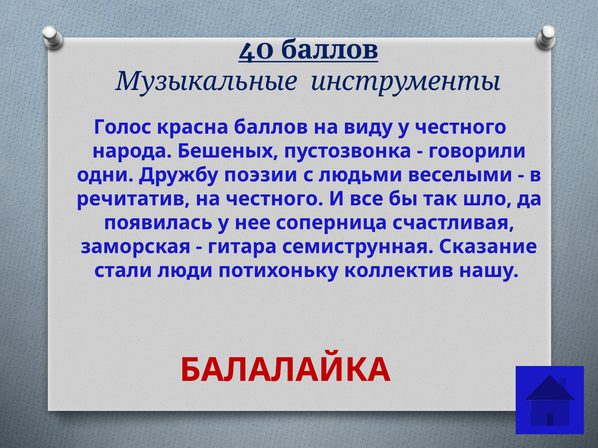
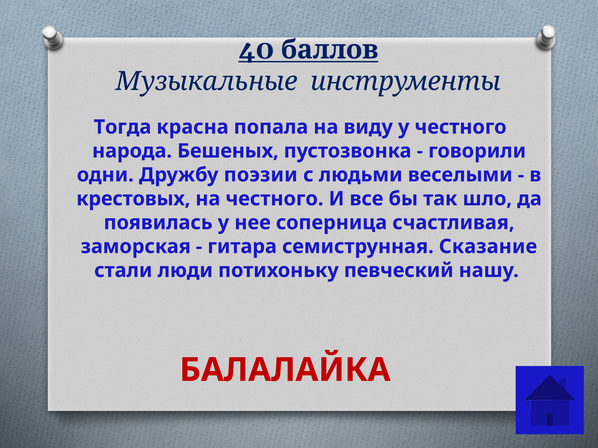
Голос: Голос -> Тогда (122, 127)
красна баллов: баллов -> попала (271, 127)
речитатив: речитатив -> крестовых (133, 199)
коллектив: коллектив -> певческий (399, 271)
